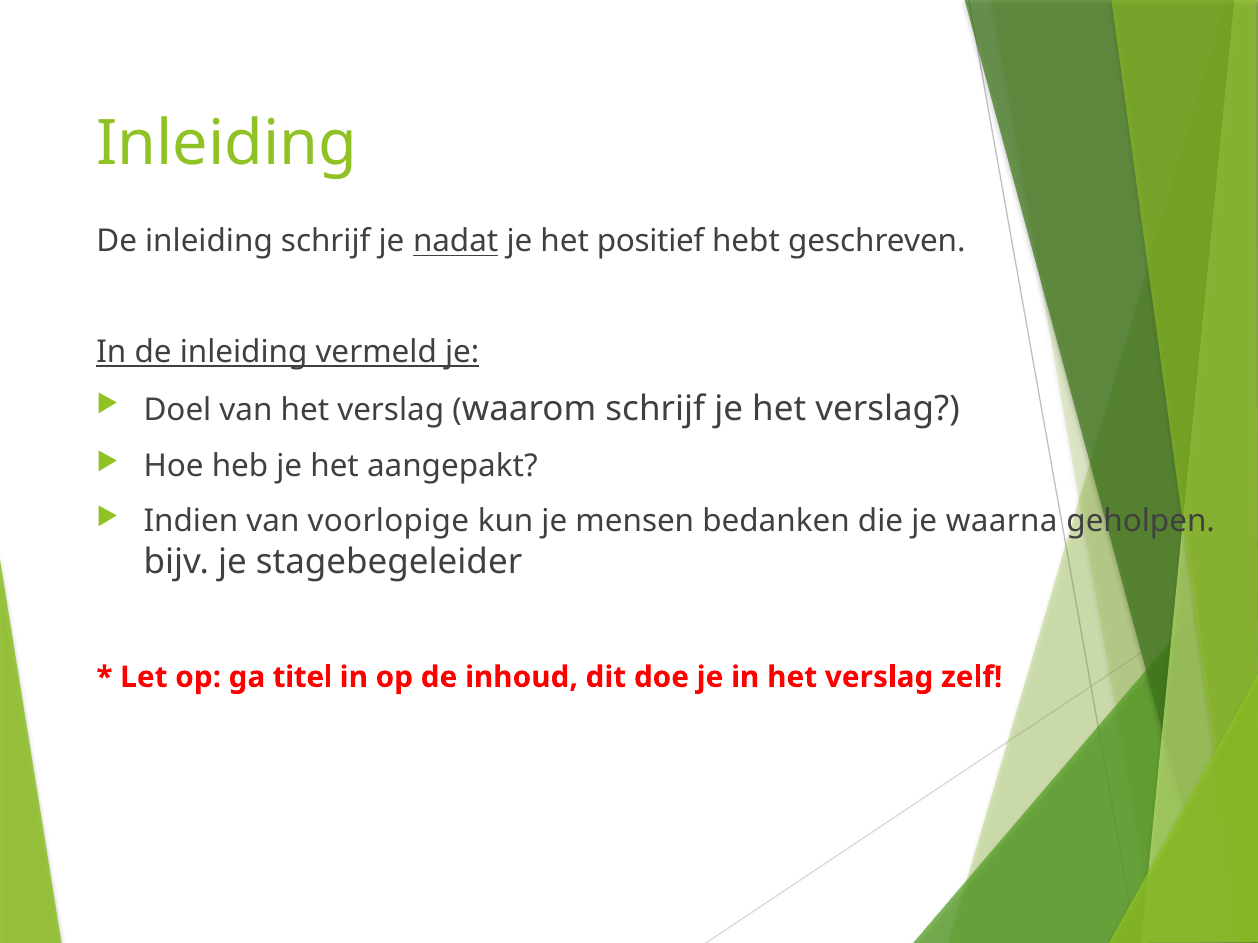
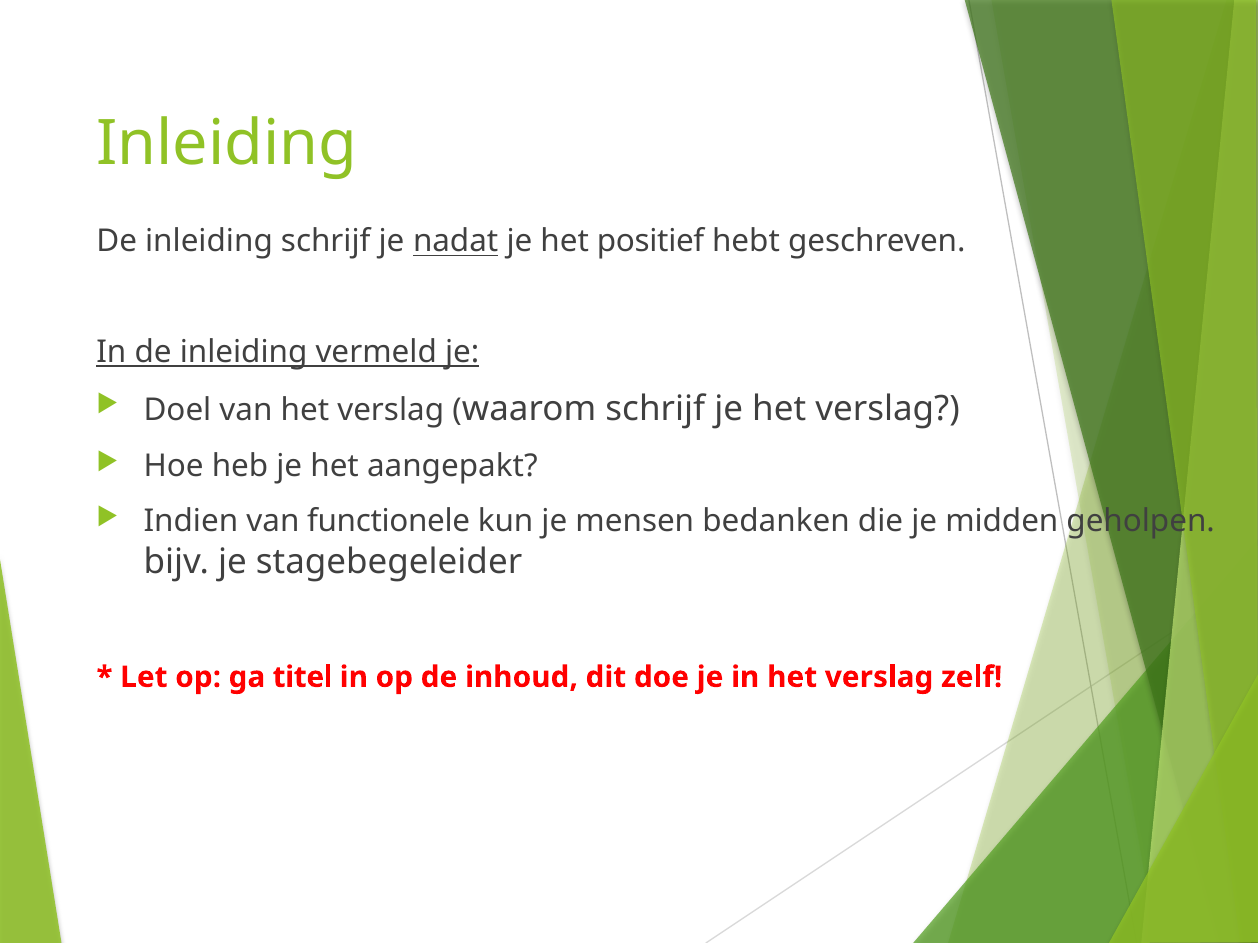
voorlopige: voorlopige -> functionele (389, 522)
waarna: waarna -> midden (1002, 522)
